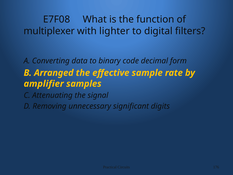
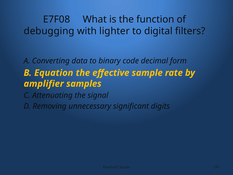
multiplexer: multiplexer -> debugging (49, 31)
Arranged: Arranged -> Equation (54, 73)
